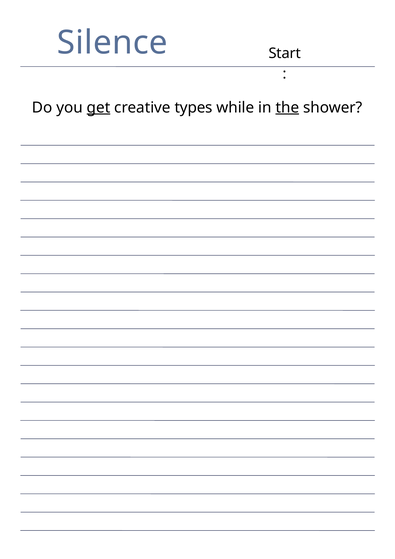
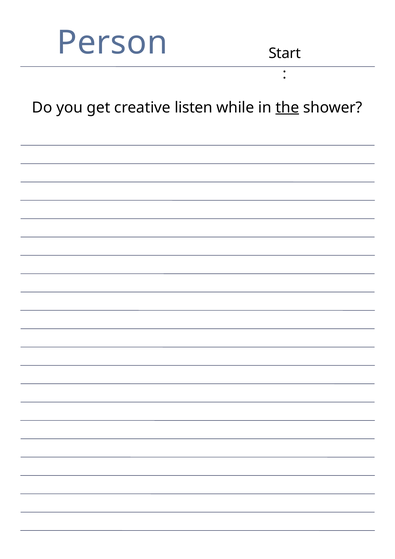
Silence: Silence -> Person (112, 43)
get underline: present -> none (98, 107)
types: types -> listen (194, 107)
